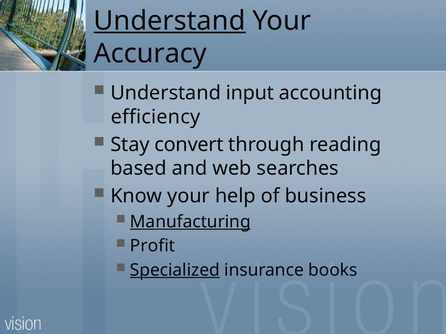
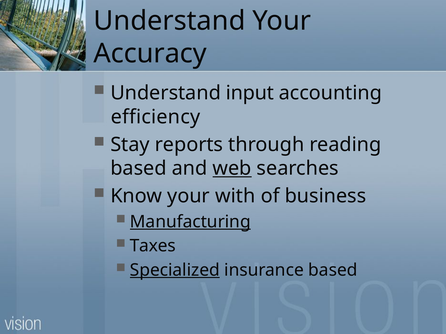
Understand underline: present -> none (170, 21)
convert: convert -> reports (189, 145)
web underline: none -> present (232, 169)
help: help -> with (235, 196)
Profit: Profit -> Taxes (153, 246)
insurance books: books -> based (333, 271)
